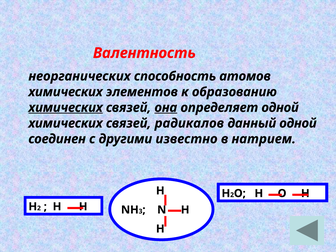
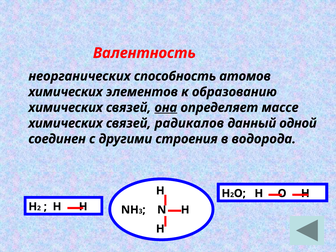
химических underline: present -> none (66, 108)
определяет одной: одной -> массе (280, 108)
известно: известно -> строения (187, 139)
натрием: натрием -> водорода (264, 139)
